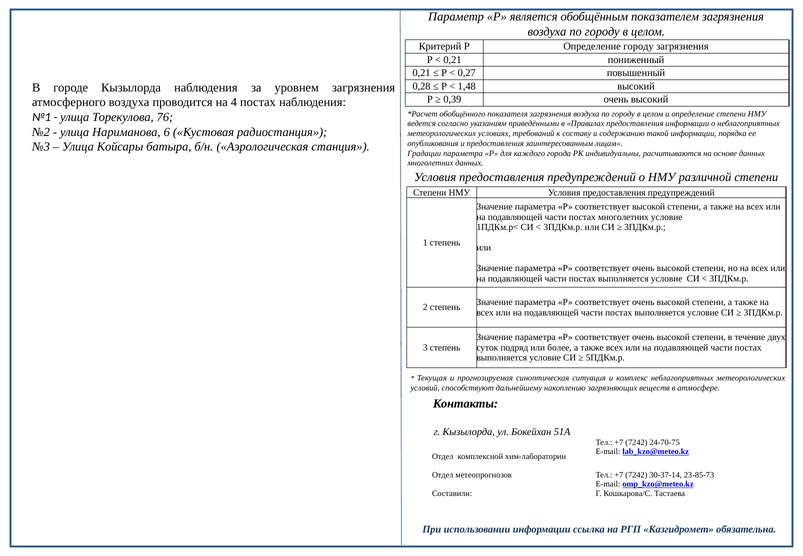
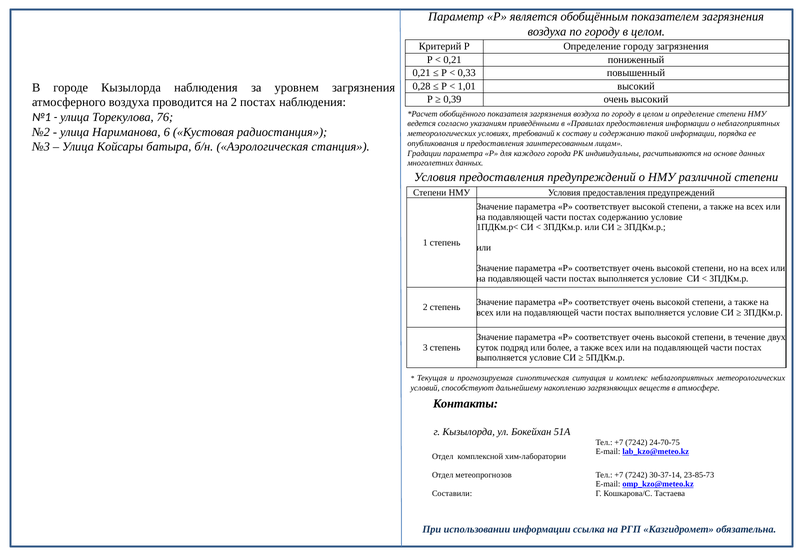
0,27: 0,27 -> 0,33 (467, 73)
1,48: 1,48 -> 1,01 (467, 86)
на 4: 4 -> 2 (234, 102)
постах многолетних: многолетних -> содержанию (623, 217)
